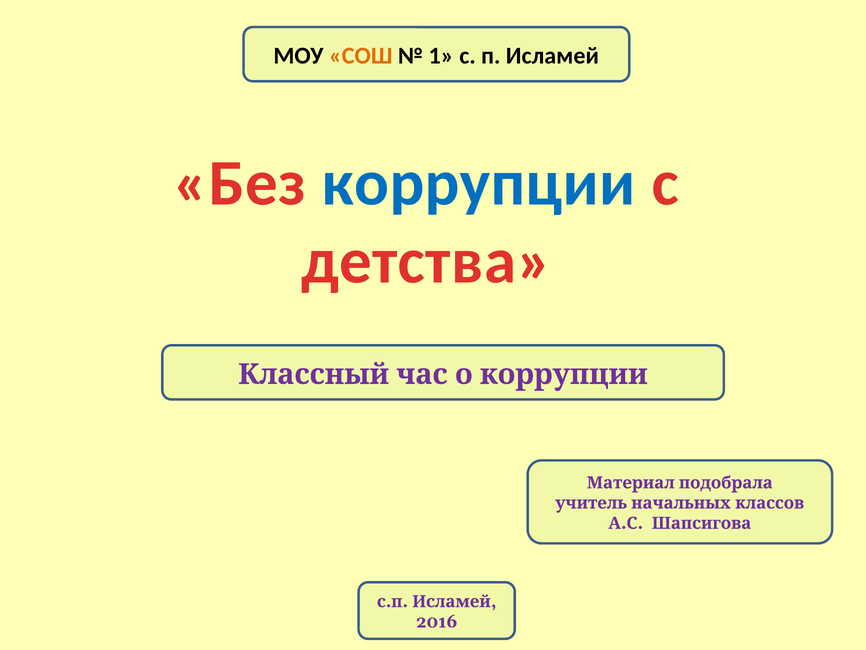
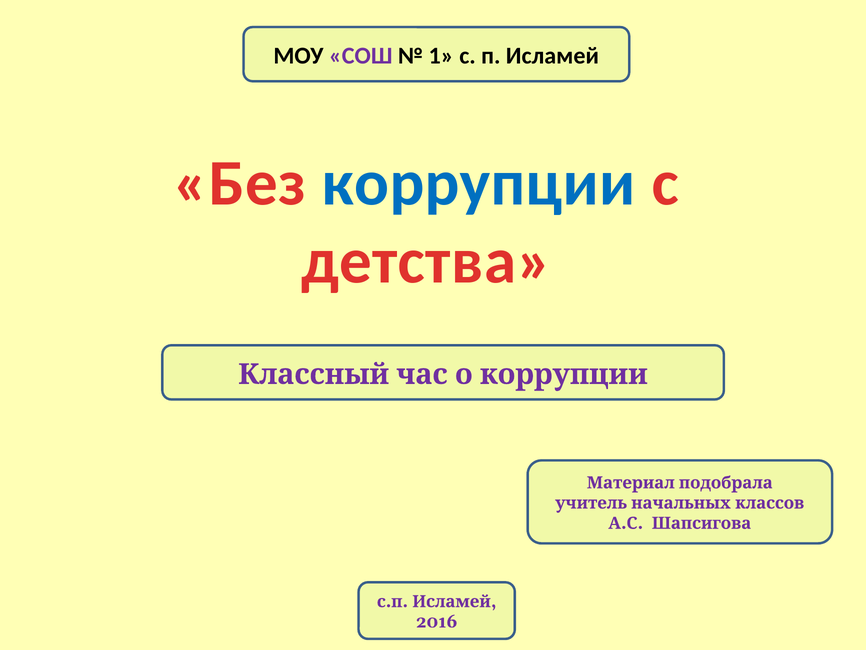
СОШ colour: orange -> purple (361, 56)
